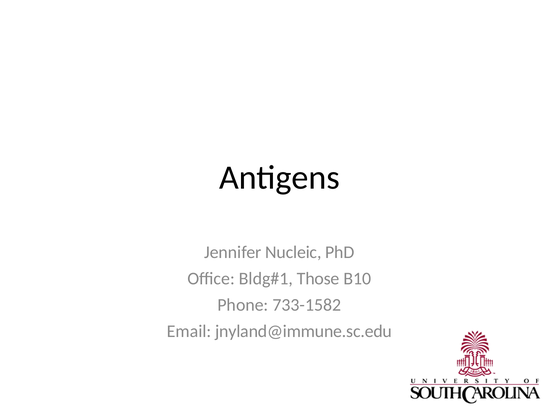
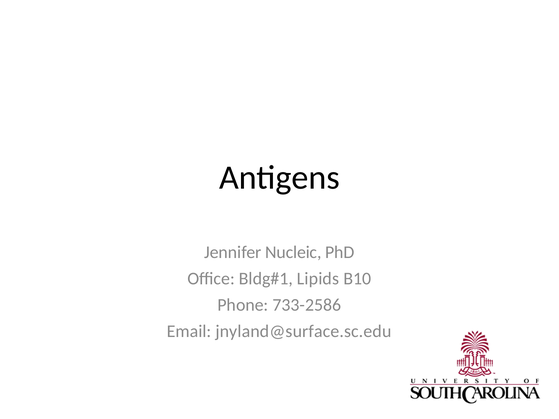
Those: Those -> Lipids (318, 279)
733-1582: 733-1582 -> 733-2586 (307, 305)
jnyland@immune.sc.edu: jnyland@immune.sc.edu -> jnyland@surface.sc.edu (303, 331)
